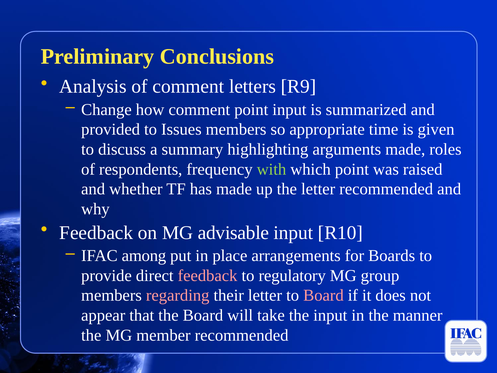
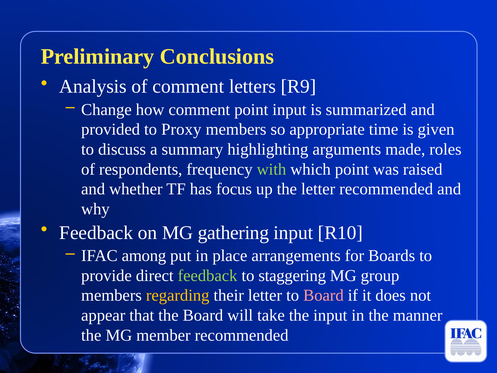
Issues: Issues -> Proxy (181, 129)
has made: made -> focus (234, 189)
advisable: advisable -> gathering (233, 233)
feedback colour: pink -> light green (208, 275)
regulatory: regulatory -> staggering (292, 275)
regarding colour: pink -> yellow (178, 295)
